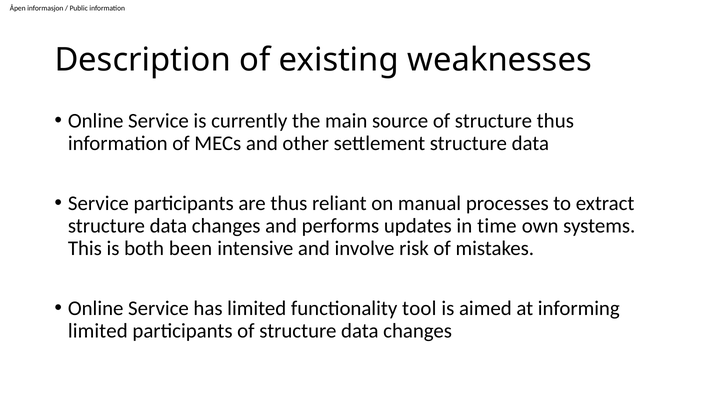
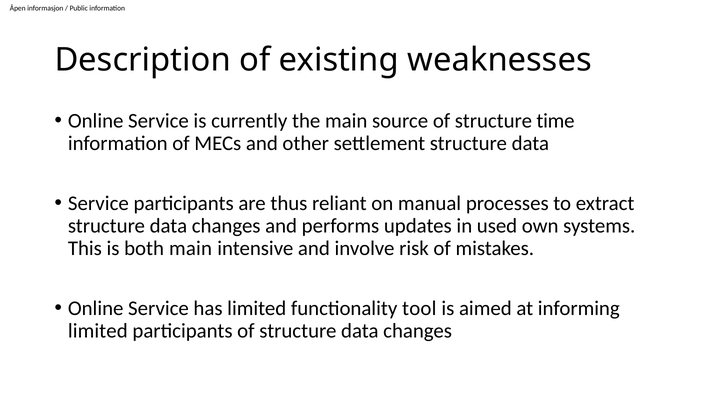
structure thus: thus -> time (555, 121)
time: time -> used (497, 226)
both been: been -> main (191, 248)
